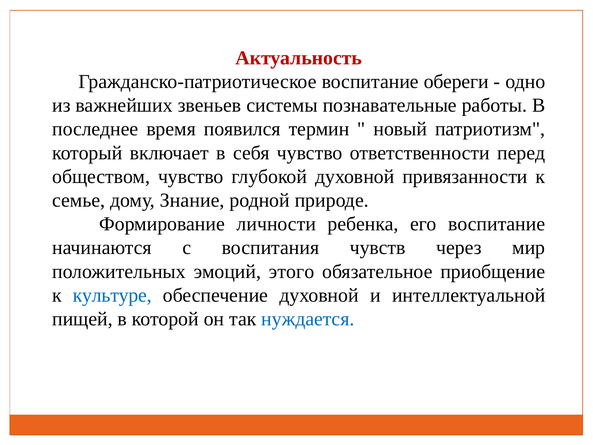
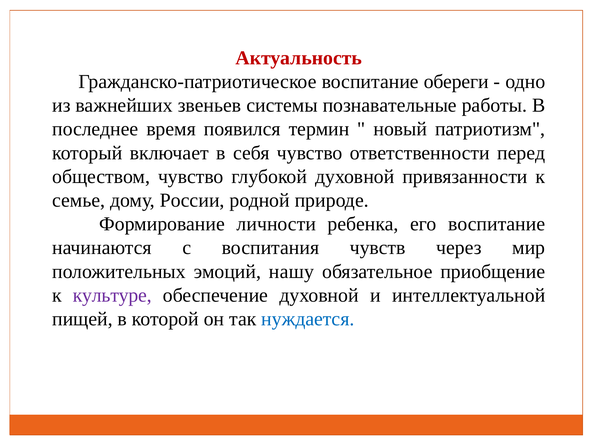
Знание: Знание -> России (192, 200)
этого: этого -> нашу (292, 271)
культуре colour: blue -> purple (112, 295)
